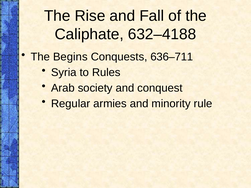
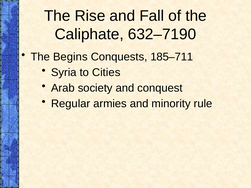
632–4188: 632–4188 -> 632–7190 (162, 34)
636–711: 636–711 -> 185–711 (172, 57)
Rules: Rules -> Cities (106, 72)
